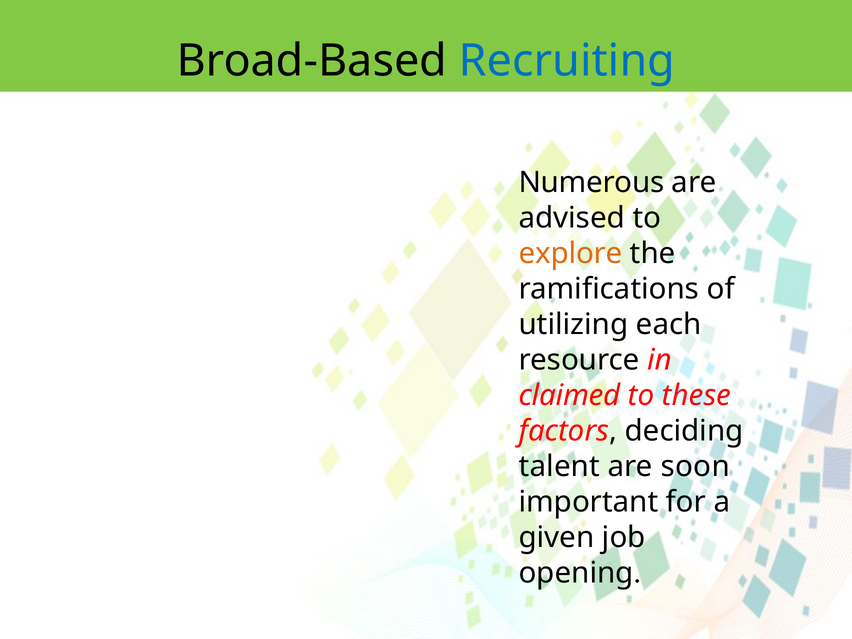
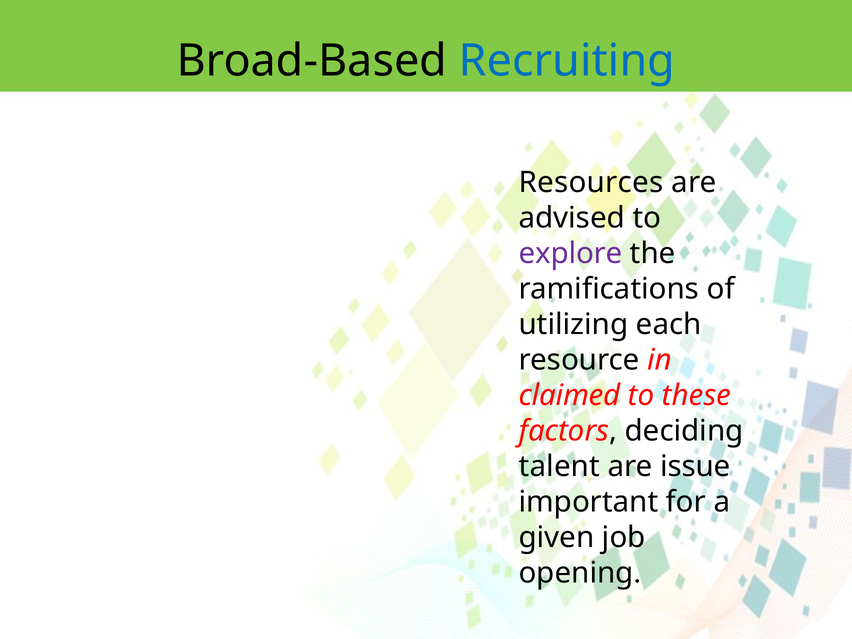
Numerous: Numerous -> Resources (591, 182)
explore colour: orange -> purple (571, 253)
soon: soon -> issue (695, 466)
